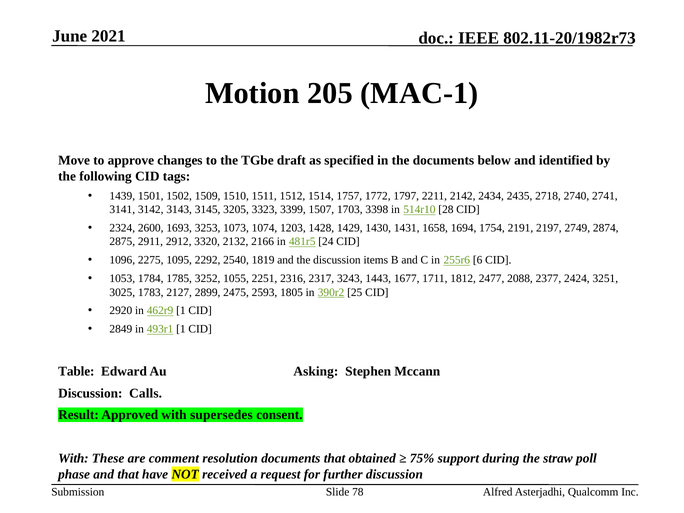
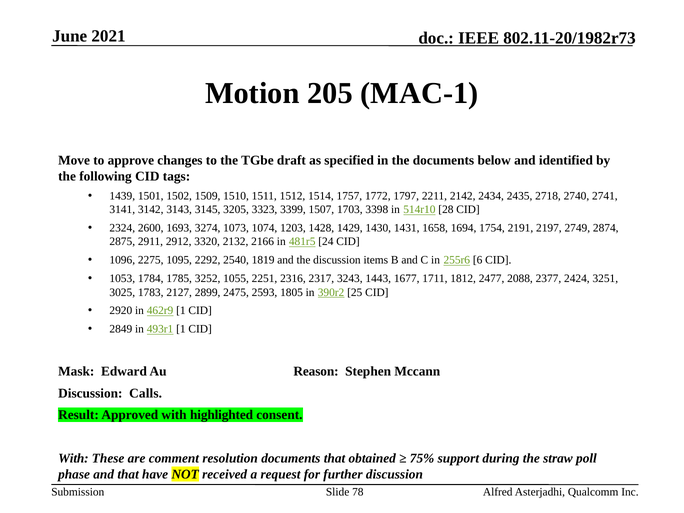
3253: 3253 -> 3274 (208, 228)
Table: Table -> Mask (76, 371)
Asking: Asking -> Reason (316, 371)
supersedes: supersedes -> highlighted (222, 415)
